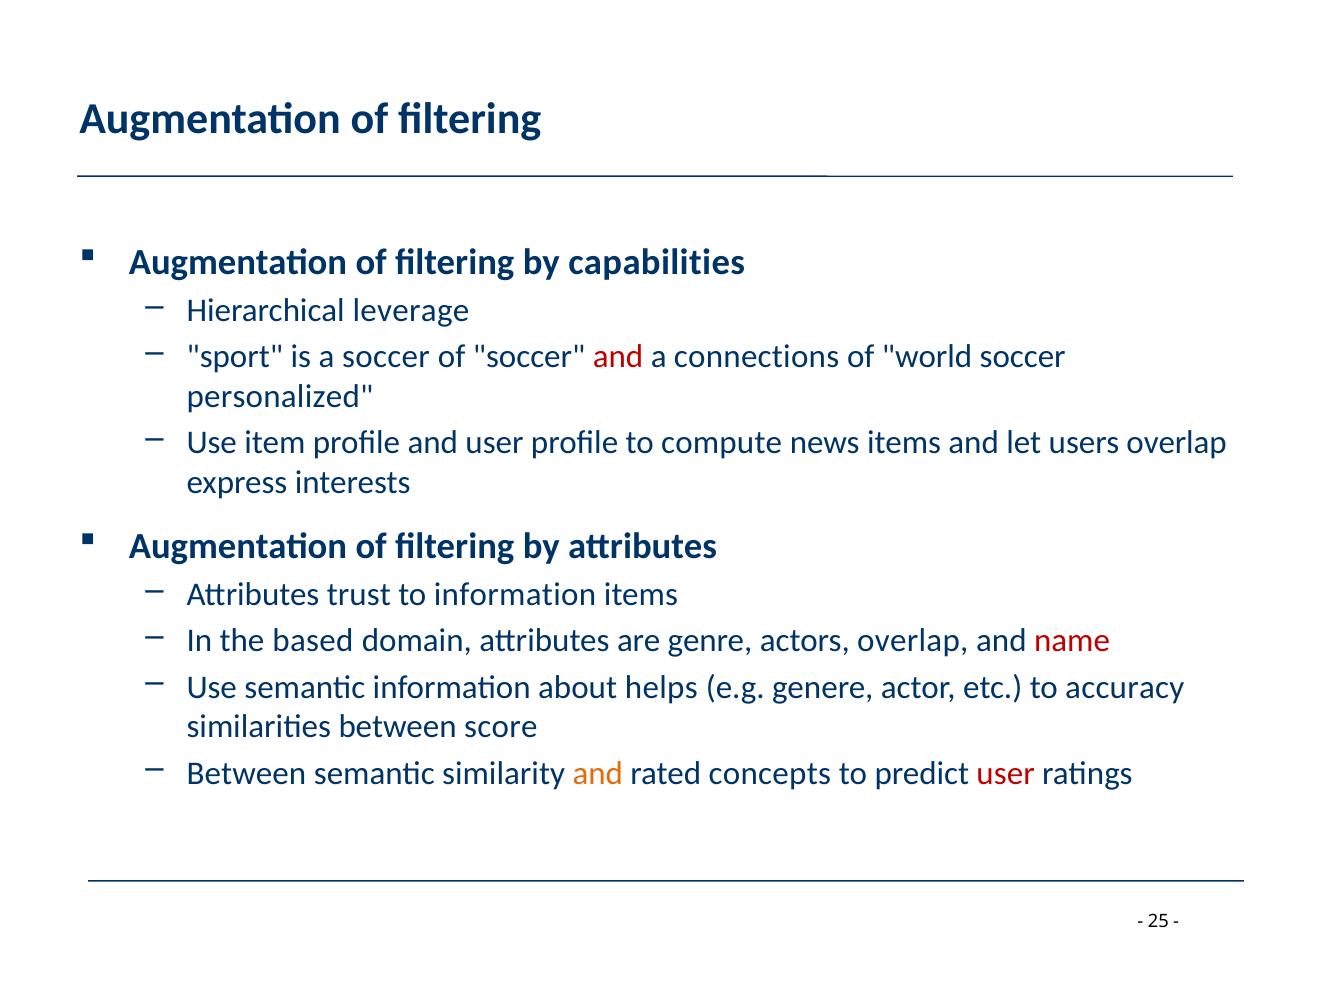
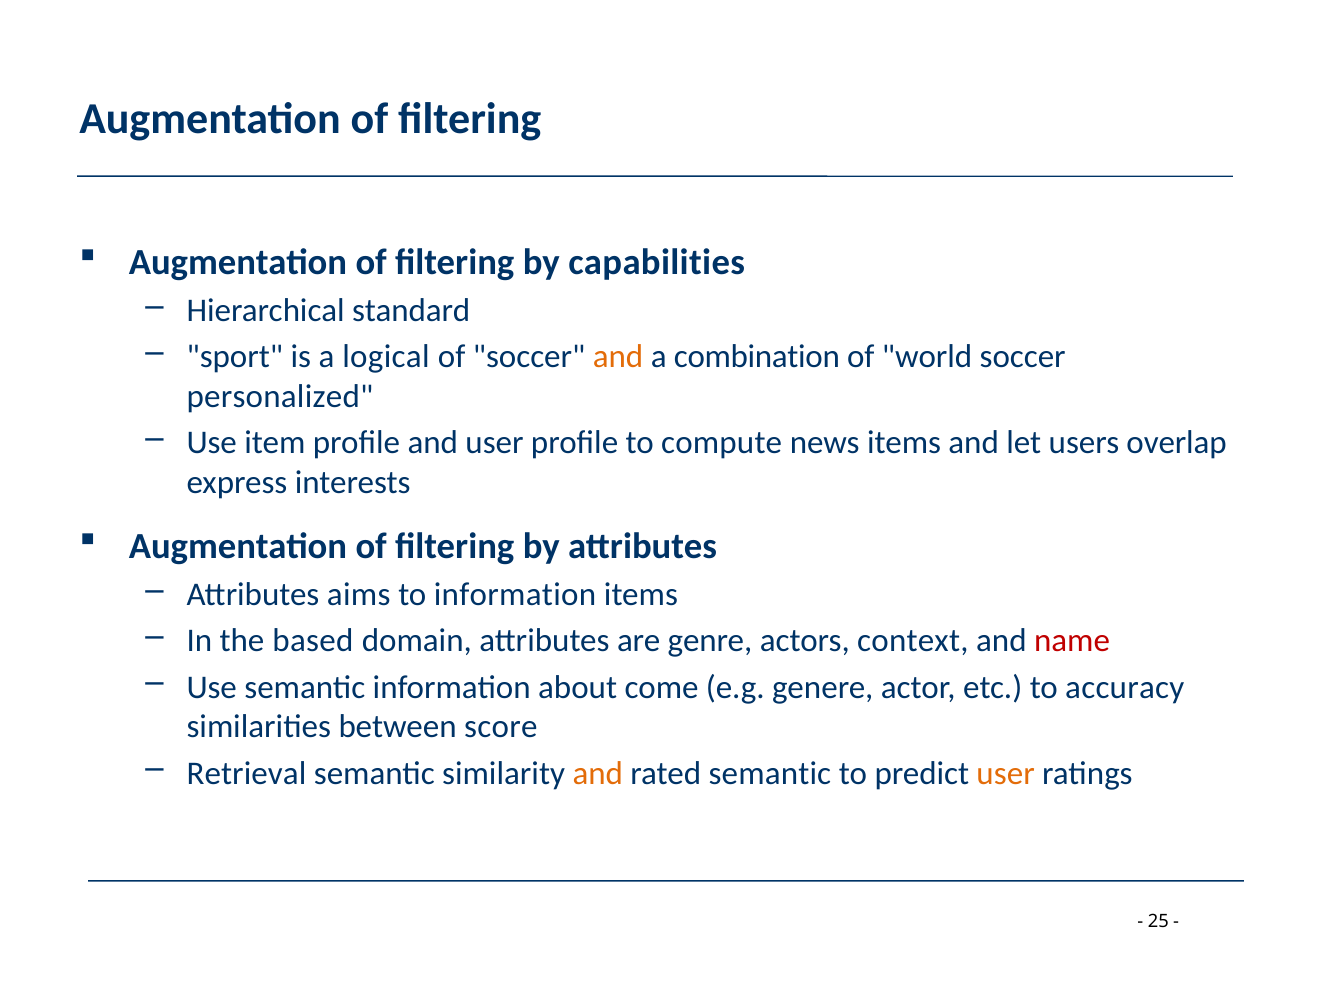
leverage: leverage -> standard (411, 311)
a soccer: soccer -> logical (386, 357)
and colour: red -> orange (618, 357)
connections: connections -> combination (757, 357)
trust: trust -> aims (359, 595)
actors overlap: overlap -> context (913, 641)
helps: helps -> come (662, 687)
Between: Between -> Retrieval (246, 773)
rated concepts: concepts -> semantic (770, 773)
user colour: red -> orange (1006, 773)
